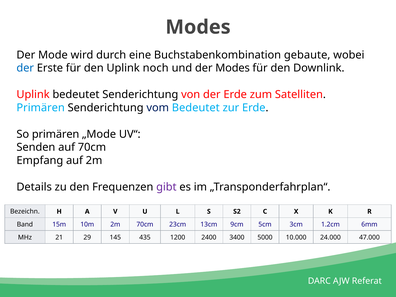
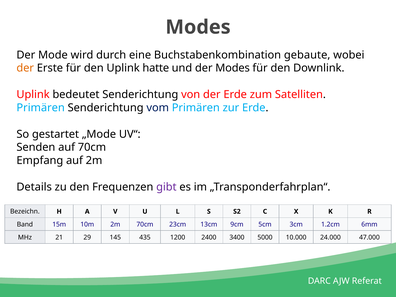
der colour: blue -> orange (25, 68)
noch: noch -> hatte (156, 68)
vom Bedeutet: Bedeutet -> Primären (196, 108)
So primären: primären -> gestartet (56, 134)
